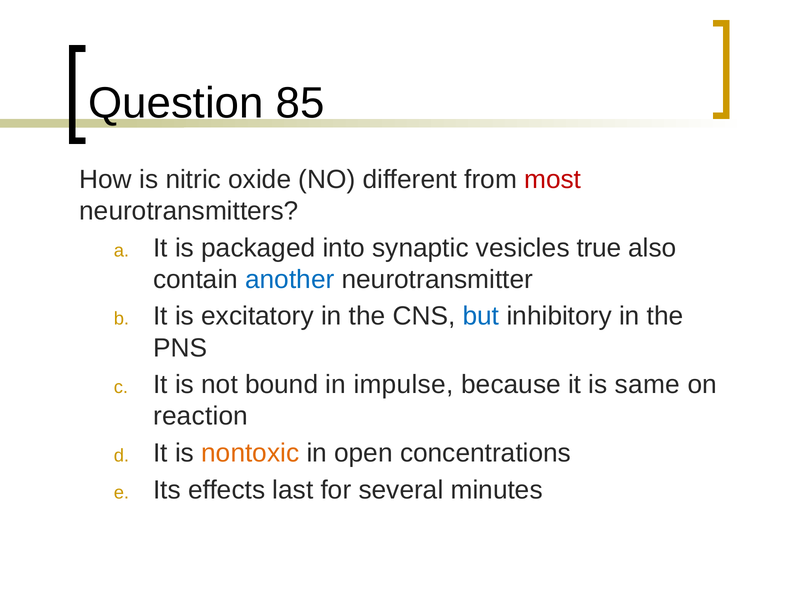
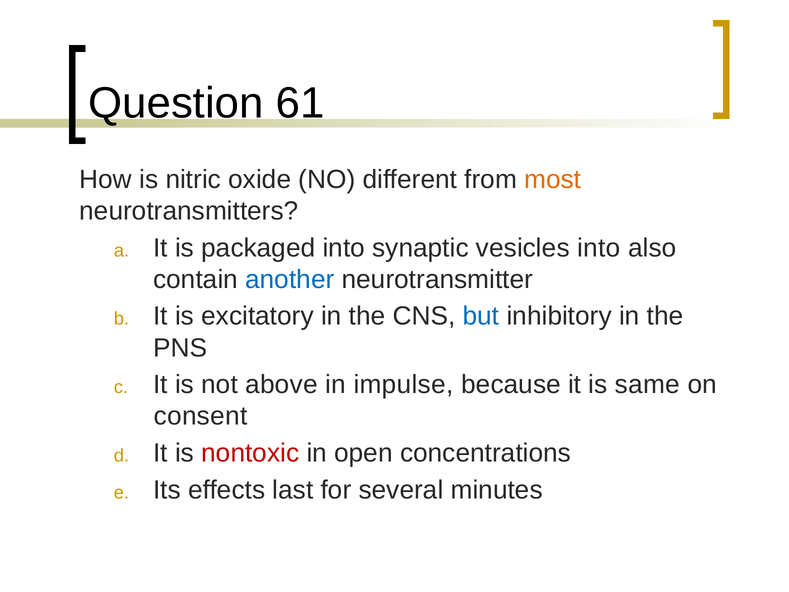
85: 85 -> 61 (300, 103)
most colour: red -> orange (553, 179)
vesicles true: true -> into (599, 248)
bound: bound -> above (282, 384)
reaction: reaction -> consent (201, 416)
nontoxic colour: orange -> red (250, 453)
